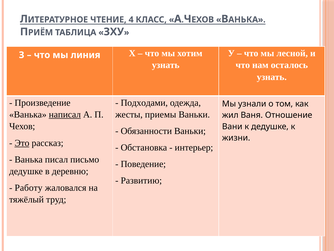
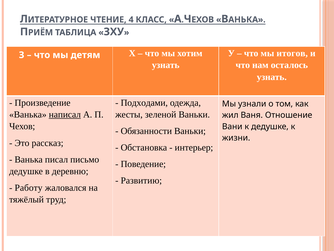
лесной: лесной -> итогов (292, 53)
линия: линия -> детям (85, 55)
приемы: приемы -> зеленой (161, 114)
Это underline: present -> none (22, 143)
